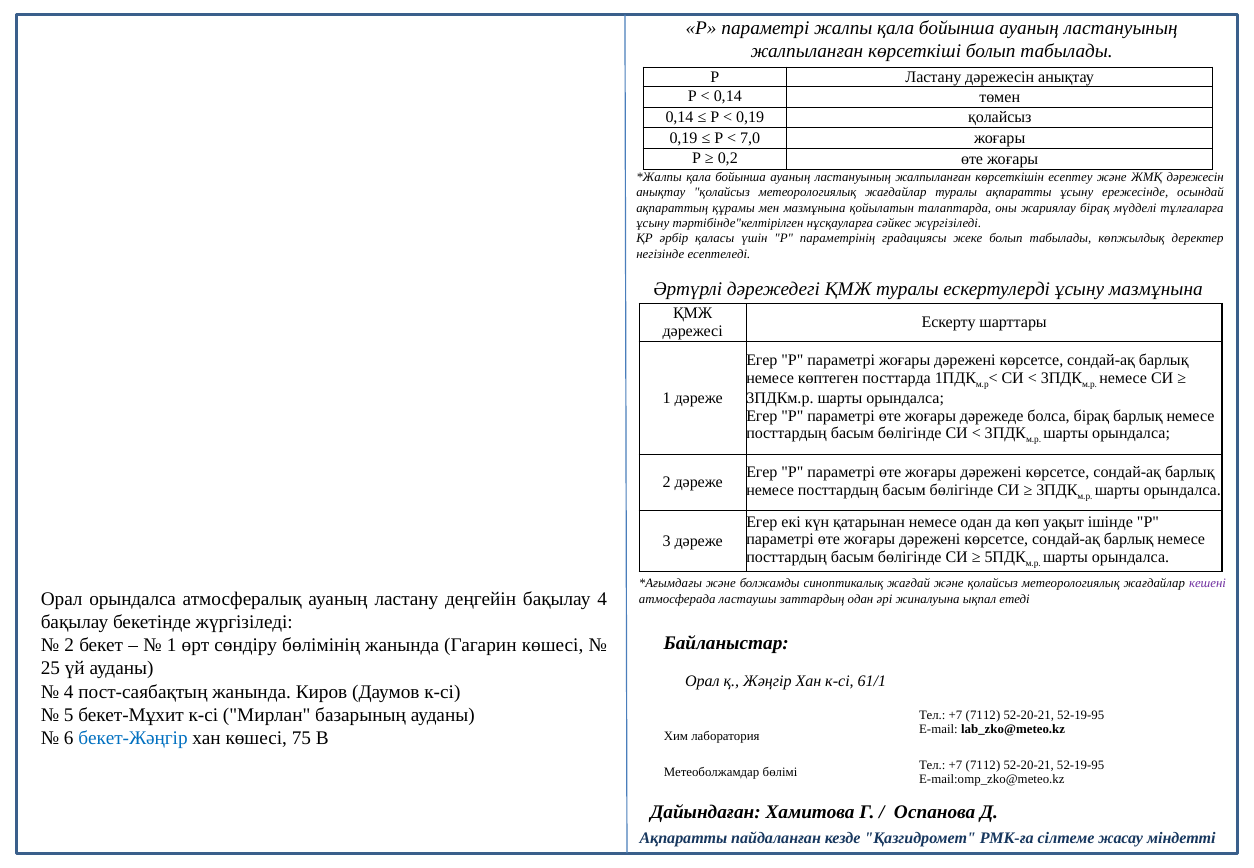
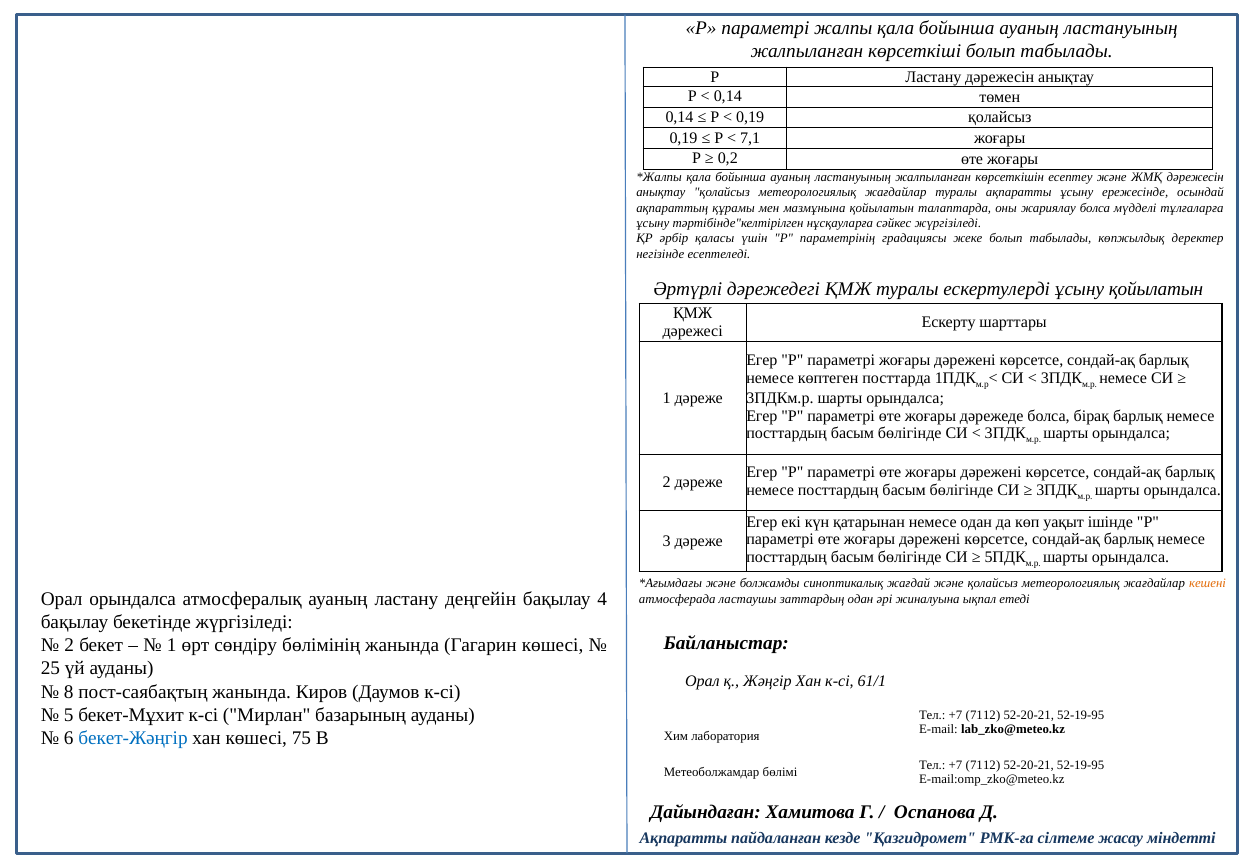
7,0: 7,0 -> 7,1 (750, 138)
жариялау бірақ: бірақ -> болса (1095, 208)
ұсыну мазмұнына: мазмұнына -> қойылатын (1156, 289)
кешені colour: purple -> orange (1208, 584)
4: 4 -> 8 (69, 692)
